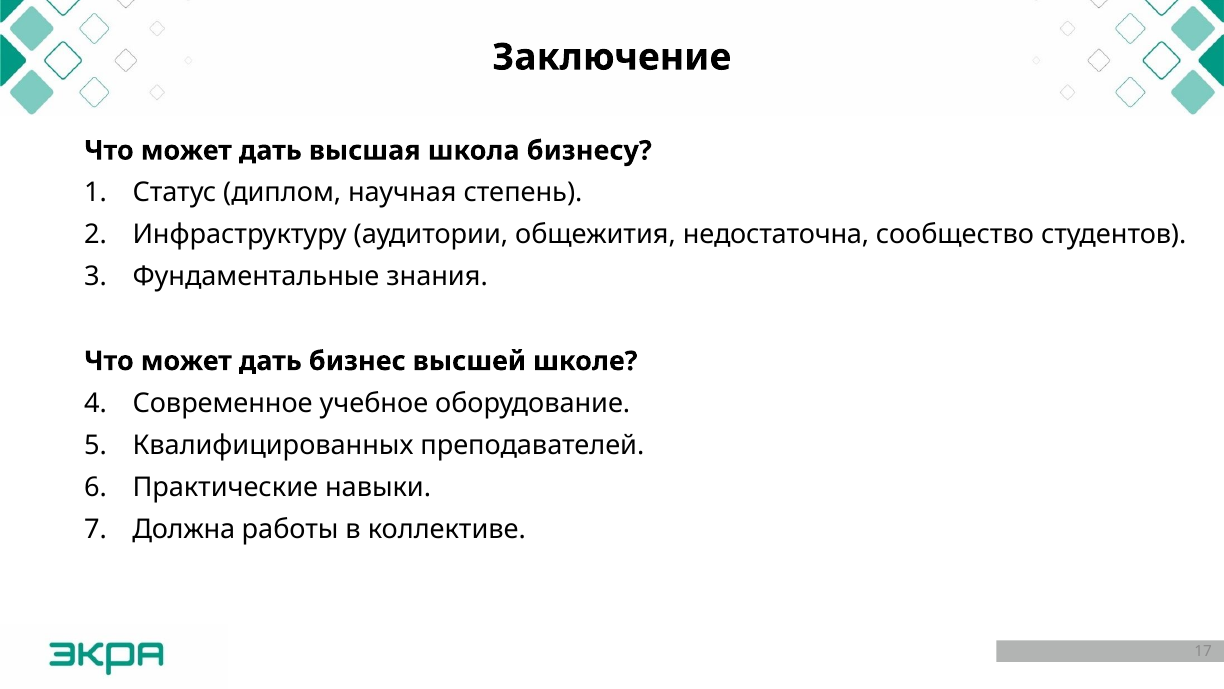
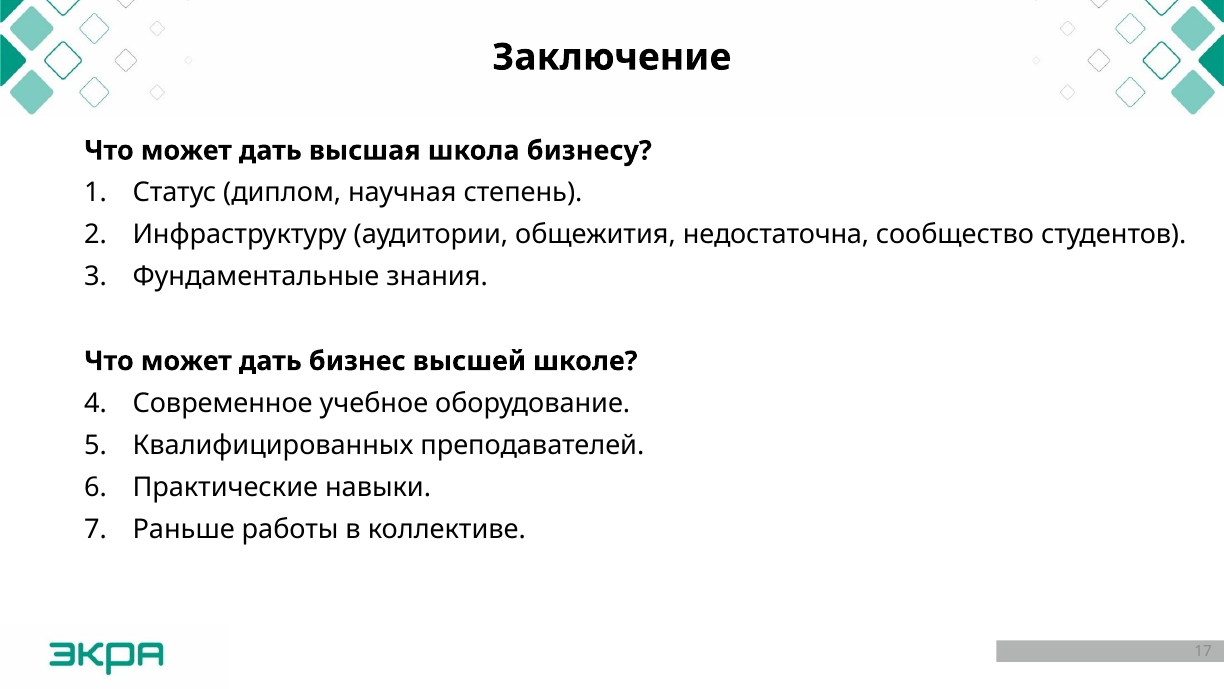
Должна: Должна -> Раньше (184, 529)
